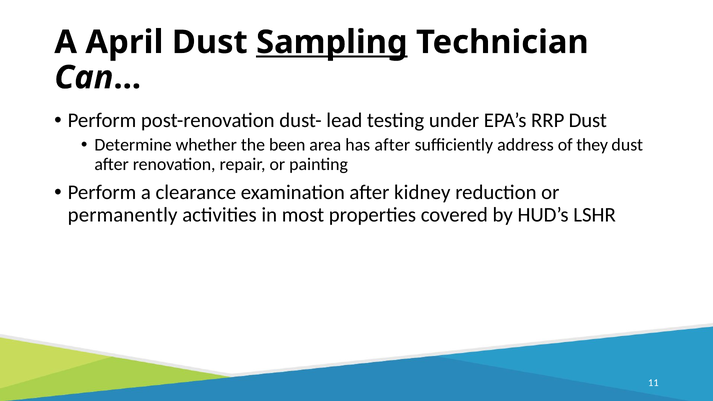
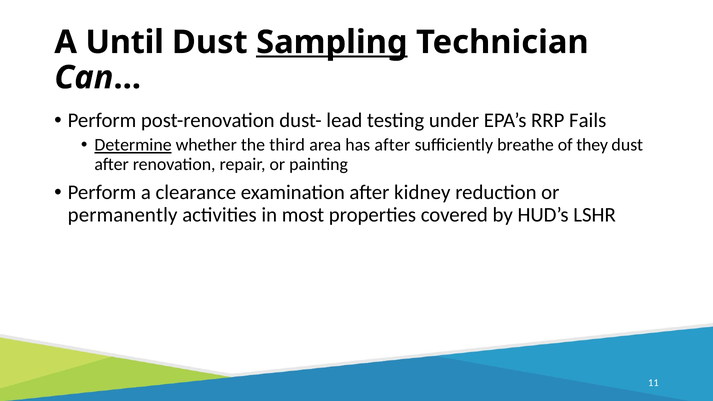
April: April -> Until (125, 42)
RRP Dust: Dust -> Fails (588, 121)
Determine underline: none -> present (133, 145)
been: been -> third (287, 145)
address: address -> breathe (526, 145)
